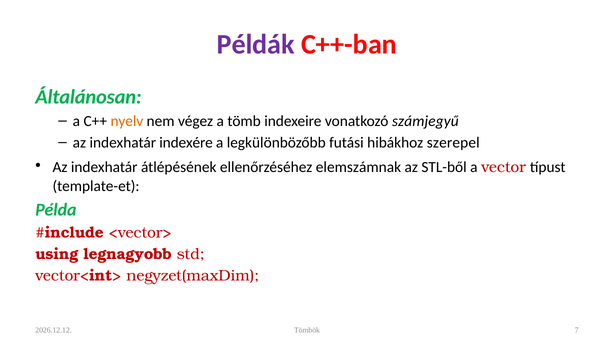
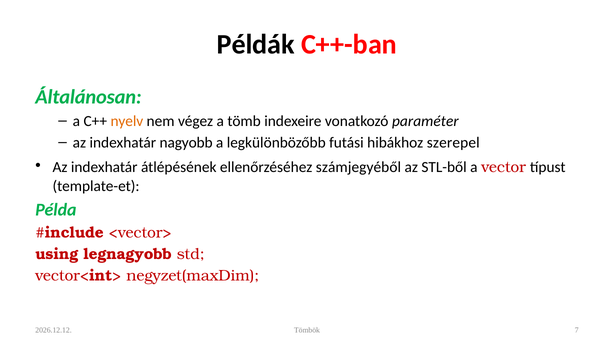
Példák colour: purple -> black (256, 45)
számjegyű: számjegyű -> paraméter (425, 121)
indexére: indexére -> nagyobb (186, 142)
elemszámnak: elemszámnak -> számjegyéből (358, 167)
